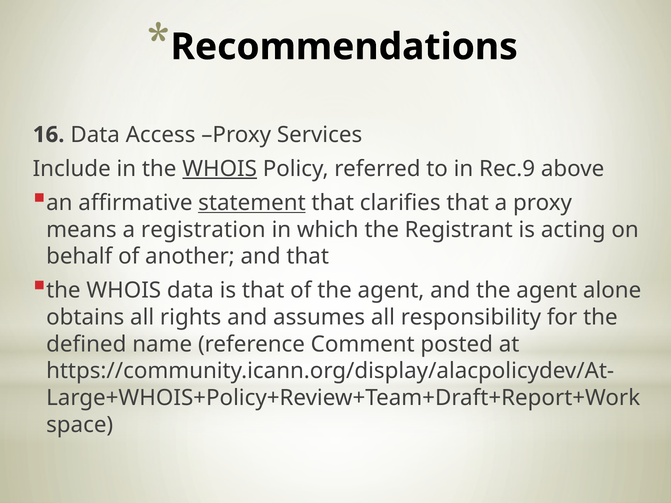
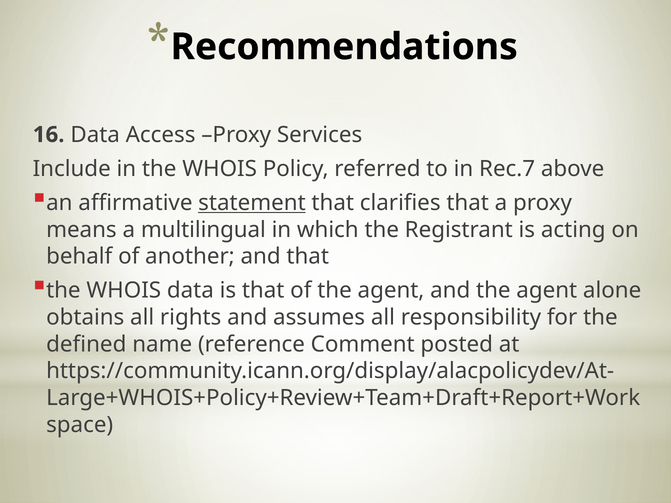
WHOIS underline: present -> none (220, 169)
Rec.9: Rec.9 -> Rec.7 (507, 169)
registration: registration -> multilingual (203, 230)
